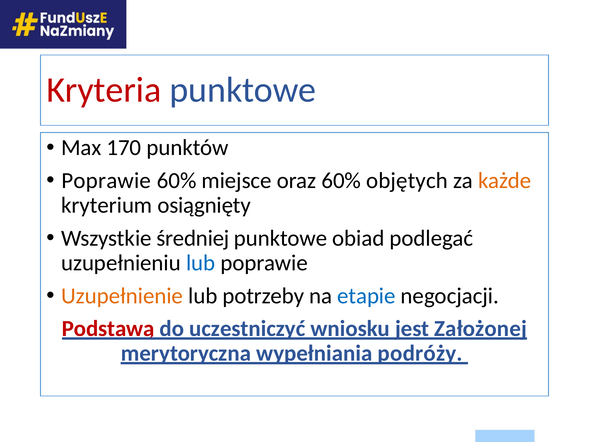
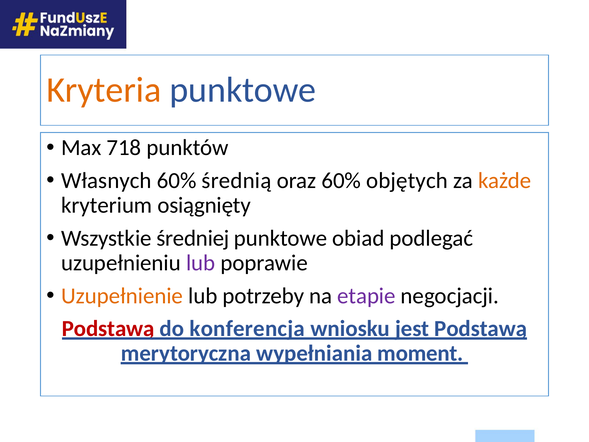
Kryteria colour: red -> orange (104, 90)
170: 170 -> 718 (124, 148)
Poprawie: Poprawie -> Własnych (106, 180)
miejsce: miejsce -> średnią (236, 180)
lub colour: blue -> purple (201, 263)
etapie colour: blue -> purple (366, 296)
uczestniczyć: uczestniczyć -> konferencja (247, 328)
jest Założonej: Założonej -> Podstawą (481, 328)
podróży: podróży -> moment (420, 353)
